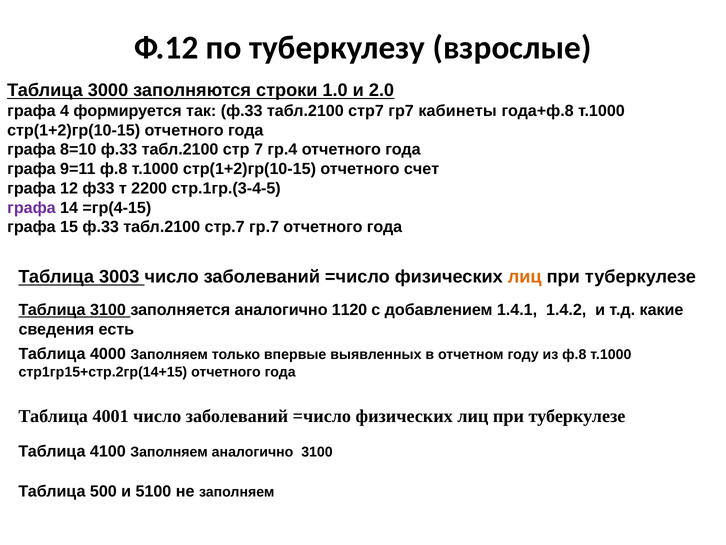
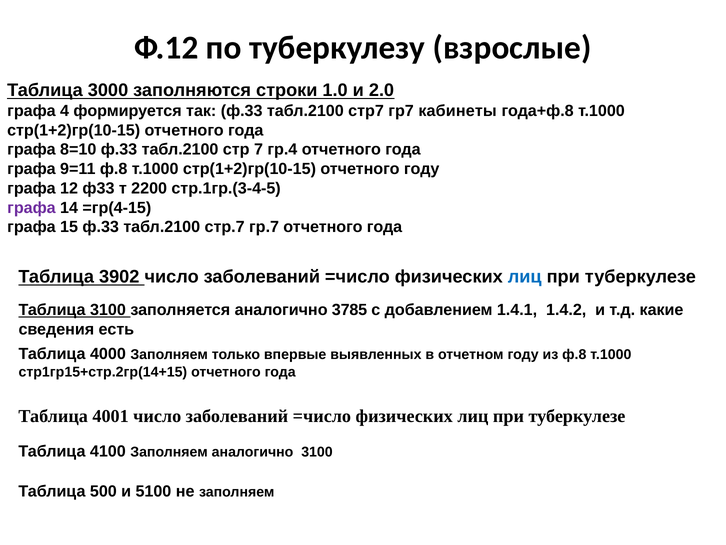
отчетного счет: счет -> году (422, 169)
3003: 3003 -> 3902 (119, 277)
лиц colour: orange -> blue (525, 277)
1120: 1120 -> 3785 (350, 310)
